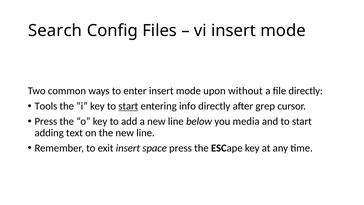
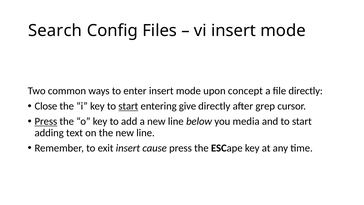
without: without -> concept (245, 91)
Tools: Tools -> Close (46, 106)
info: info -> give (188, 106)
Press underline: none -> present (46, 121)
space: space -> cause (155, 148)
